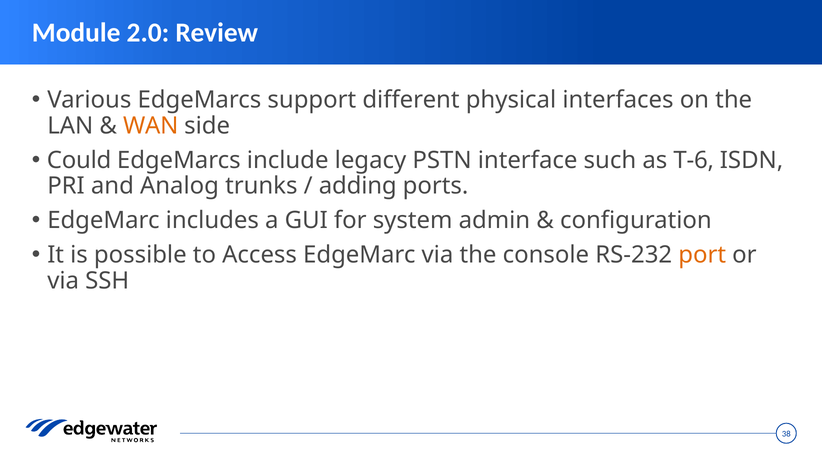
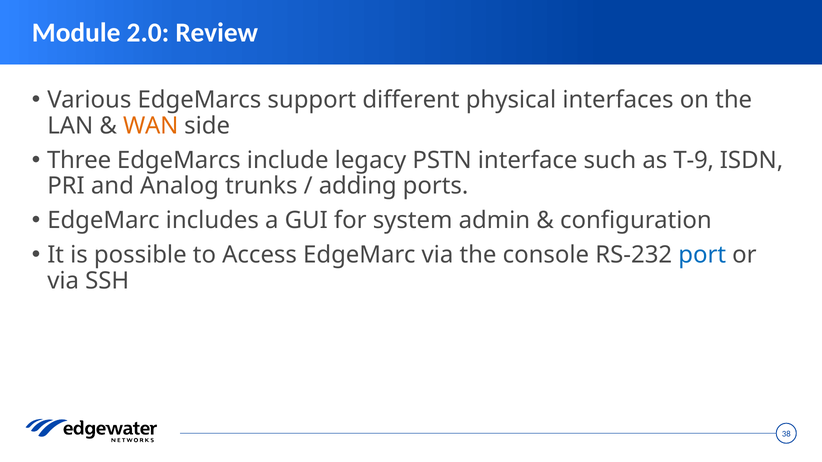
Could: Could -> Three (79, 160)
T-6: T-6 -> T-9 (694, 160)
port colour: orange -> blue (702, 255)
